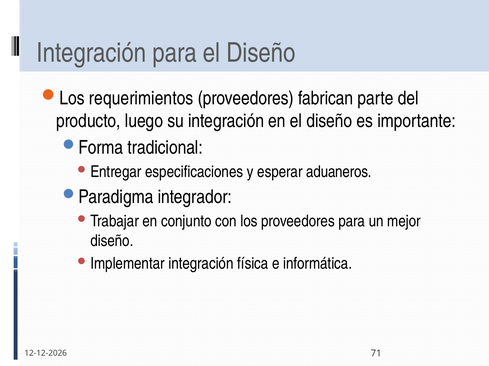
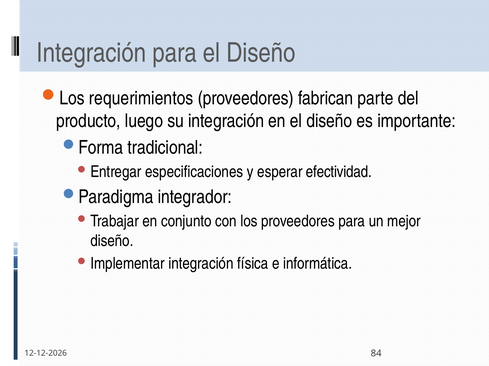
aduaneros: aduaneros -> efectividad (339, 172)
71: 71 -> 84 (376, 354)
